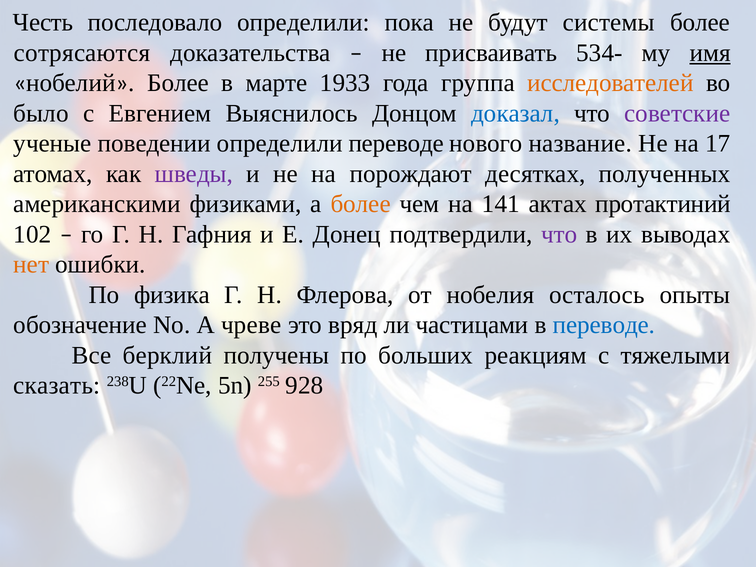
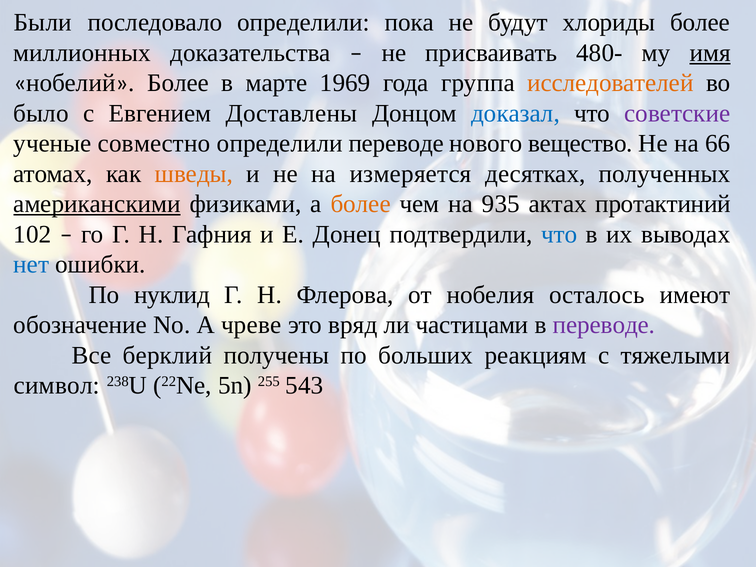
Честь: Честь -> Были (43, 23)
системы: системы -> хлориды (609, 23)
сотрясаются: сотрясаются -> миллионных (82, 53)
534-: 534- -> 480- (599, 53)
1933: 1933 -> 1969 (345, 83)
Выяснилось: Выяснилось -> Доставлены (292, 113)
поведении: поведении -> совместно (154, 144)
название: название -> вещество (580, 144)
17: 17 -> 66 (718, 144)
шведы colour: purple -> orange (194, 174)
порождают: порождают -> измеряется (411, 174)
американскими underline: none -> present (97, 204)
141: 141 -> 935 (501, 204)
что colour: purple -> blue (559, 234)
нет colour: orange -> blue (31, 265)
физика: физика -> нуклид (172, 295)
опыты: опыты -> имеют (695, 295)
переводе colour: blue -> purple (604, 325)
сказать: сказать -> символ (57, 385)
928: 928 -> 543 (304, 385)
